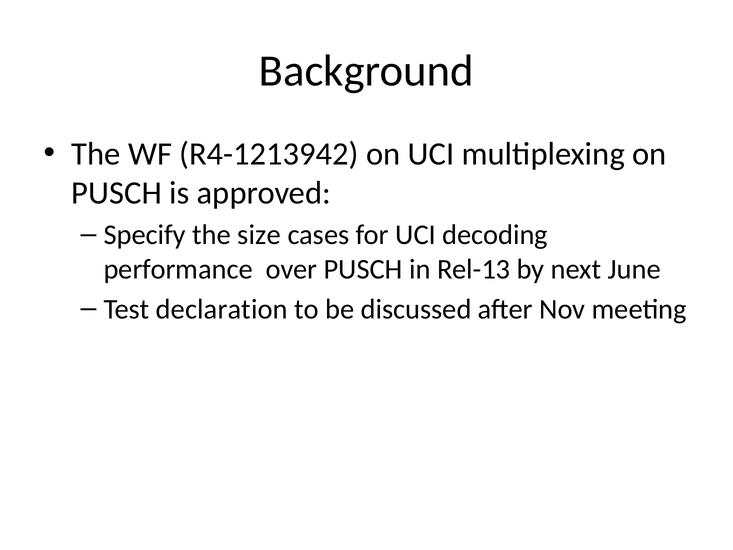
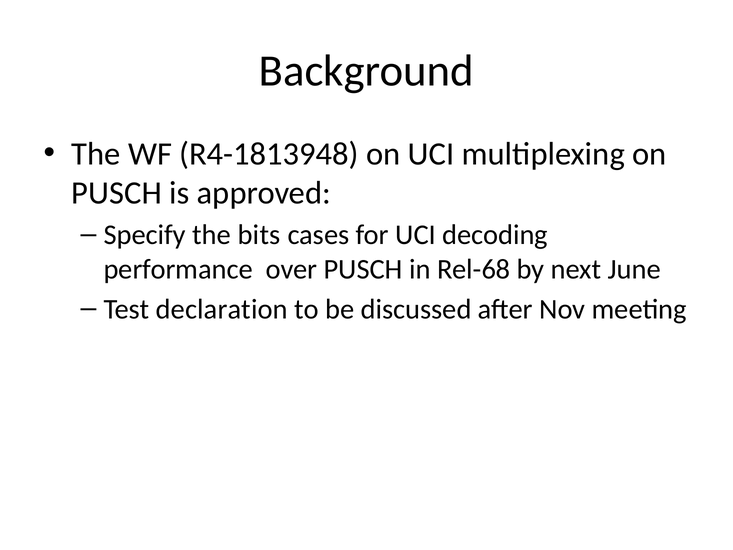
R4-1213942: R4-1213942 -> R4-1813948 (269, 154)
size: size -> bits (259, 235)
Rel-13: Rel-13 -> Rel-68 (474, 269)
